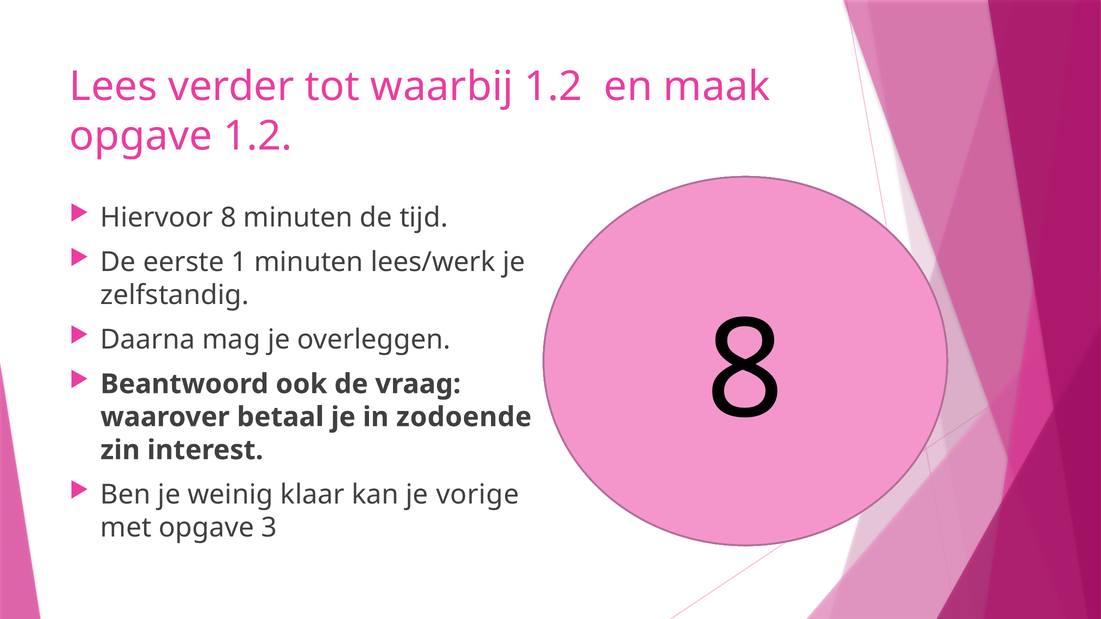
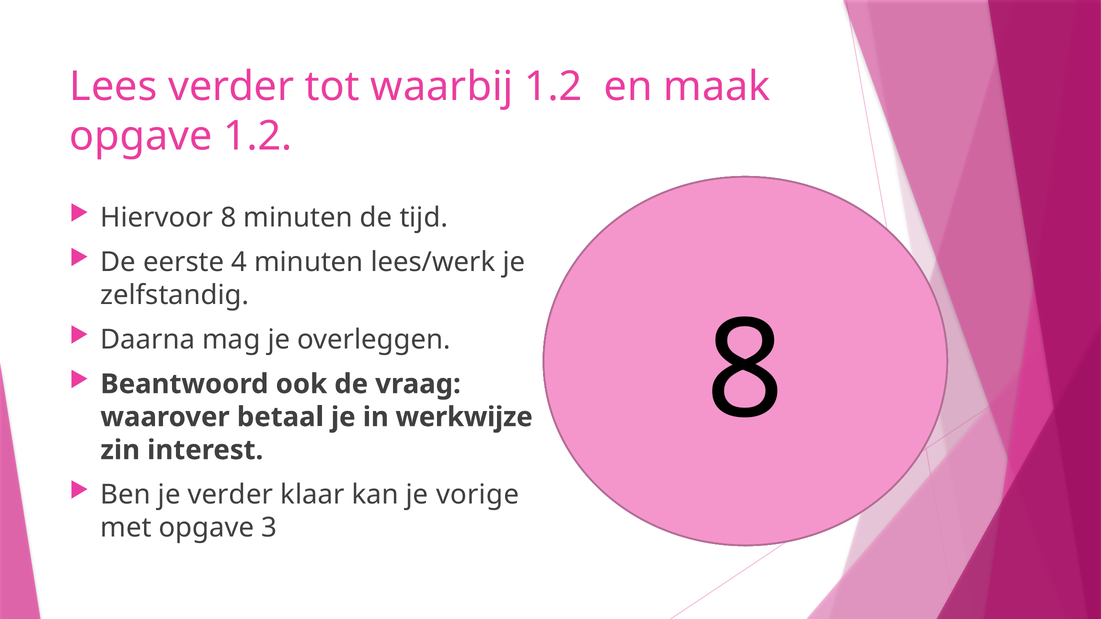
1: 1 -> 4 (239, 262)
zodoende: zodoende -> werkwijze (464, 417)
je weinig: weinig -> verder (230, 495)
